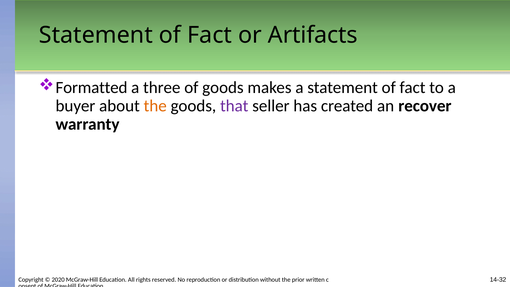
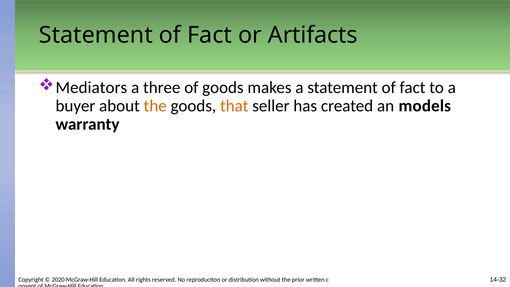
Formatted: Formatted -> Mediators (91, 87)
that colour: purple -> orange (234, 106)
recover: recover -> models (425, 106)
